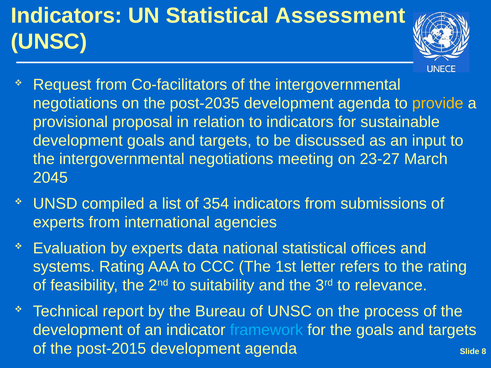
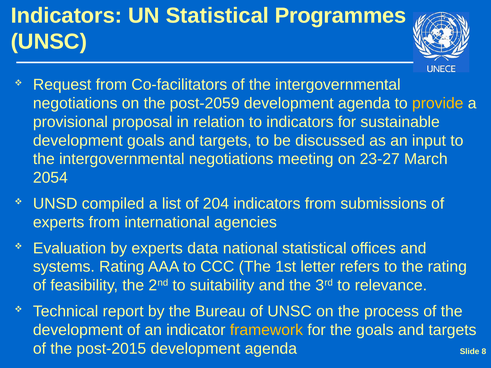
Assessment: Assessment -> Programmes (341, 16)
post-2035: post-2035 -> post-2059 (205, 103)
2045: 2045 -> 2054 (50, 178)
354: 354 -> 204 (216, 204)
framework colour: light blue -> yellow (266, 330)
